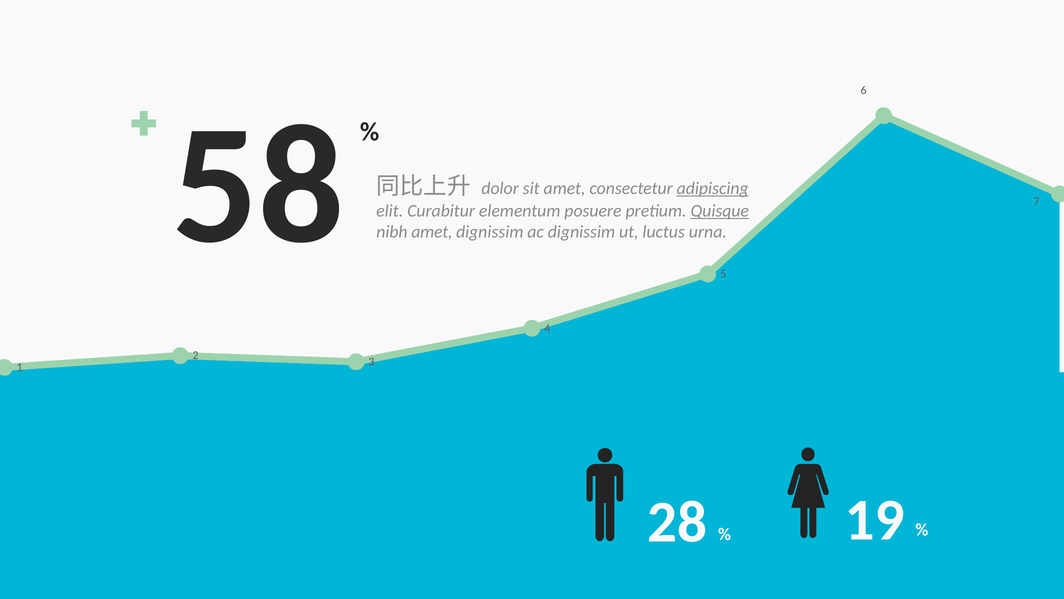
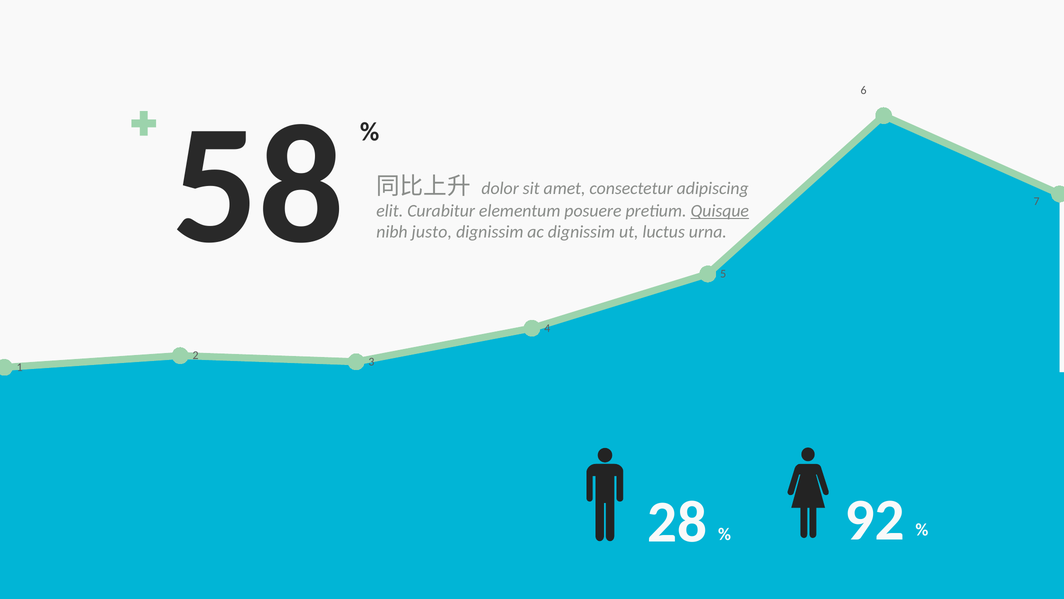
adipiscing underline: present -> none (713, 188)
nibh amet: amet -> justo (432, 232)
19: 19 -> 92 (875, 520)
